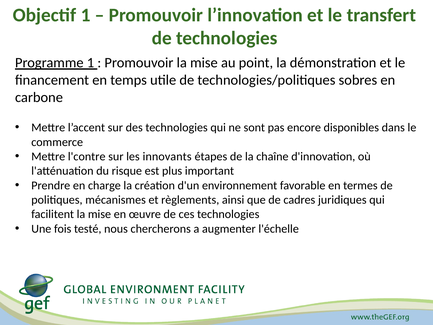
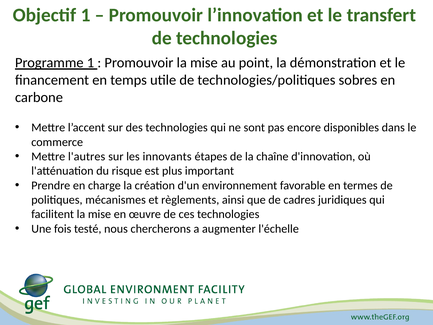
l'contre: l'contre -> l'autres (87, 156)
